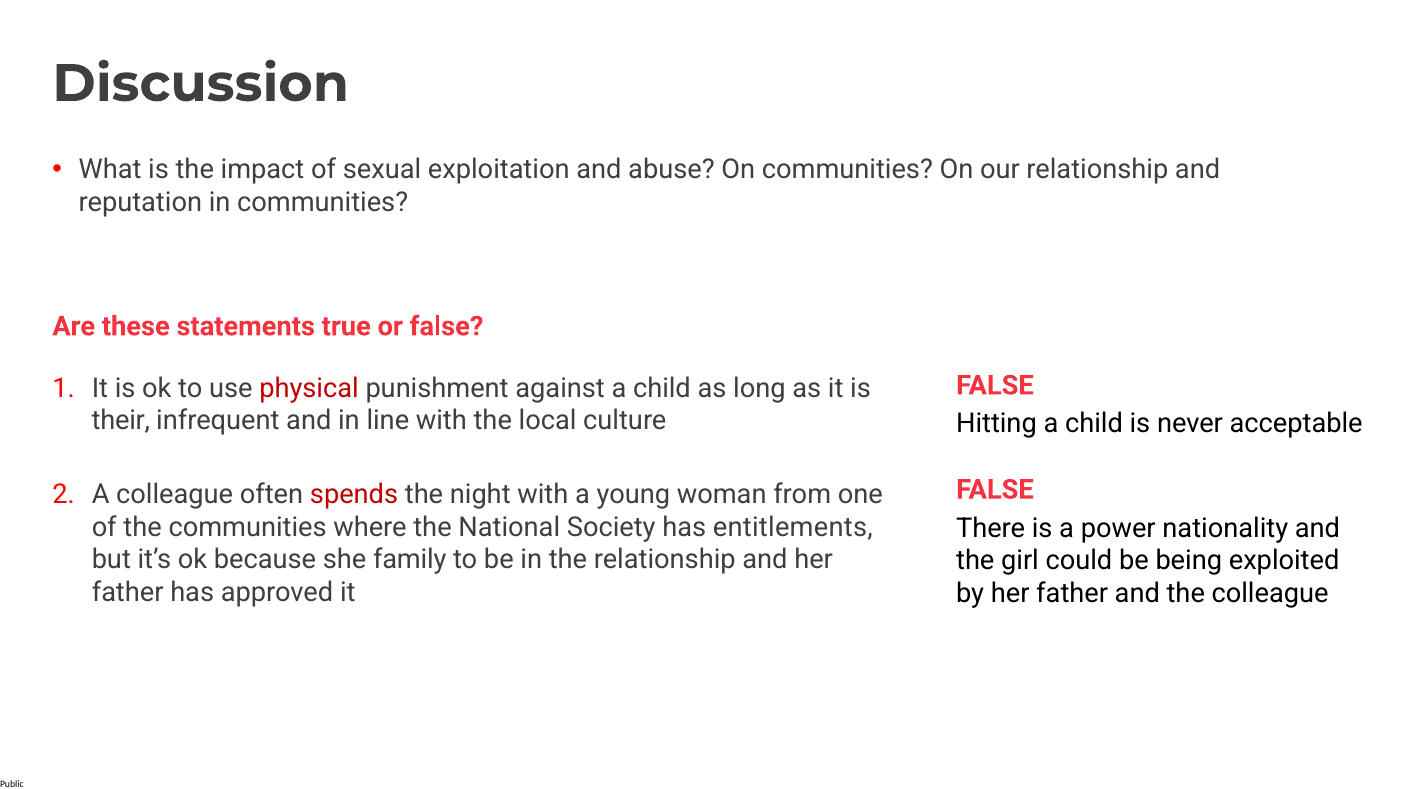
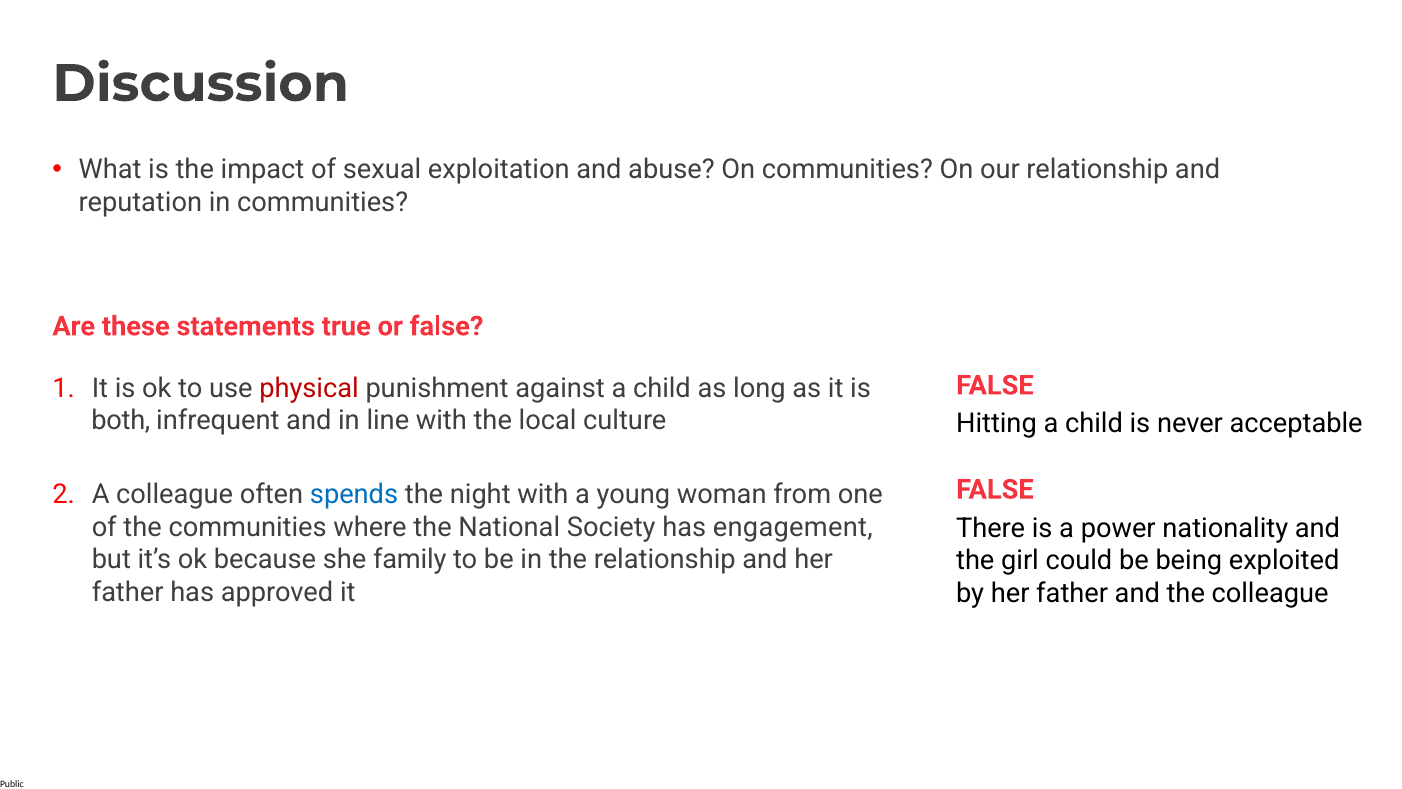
their: their -> both (121, 421)
spends colour: red -> blue (354, 494)
entitlements: entitlements -> engagement (793, 527)
